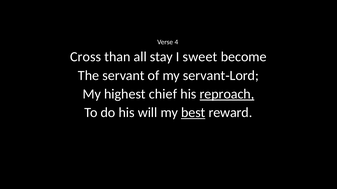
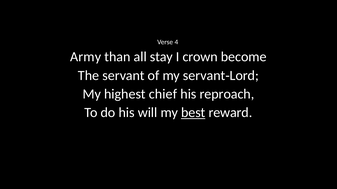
Cross: Cross -> Army (86, 57)
sweet: sweet -> crown (200, 57)
reproach underline: present -> none (227, 94)
